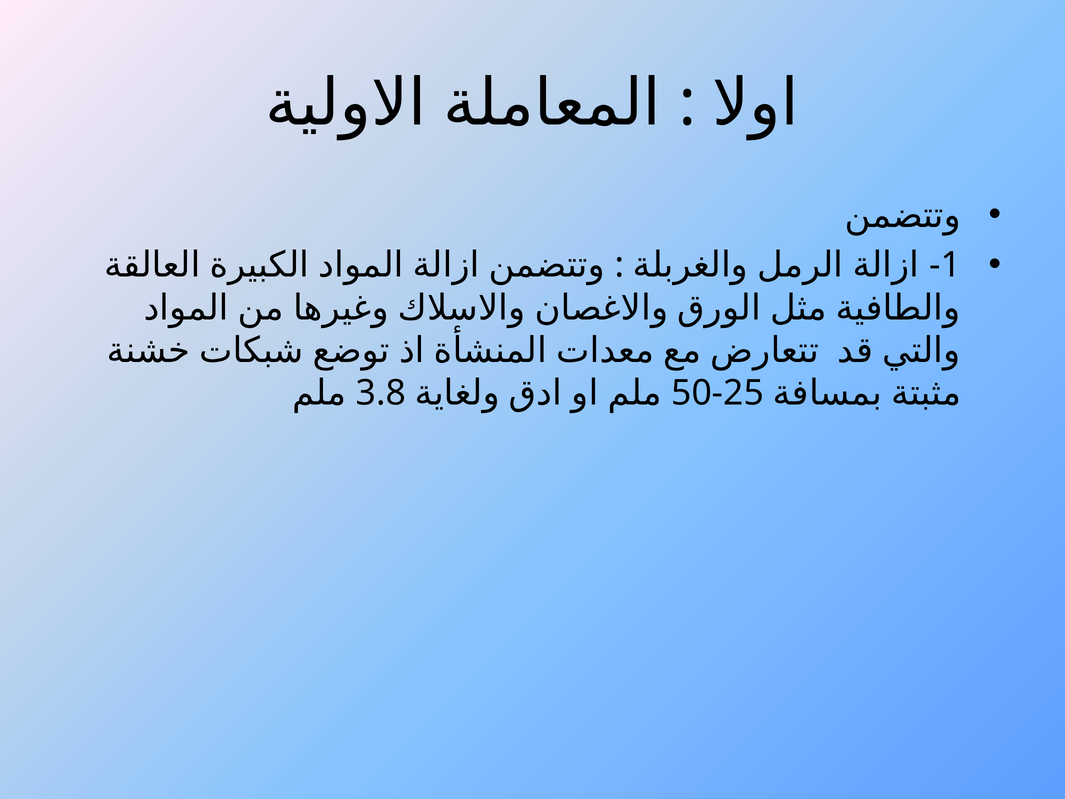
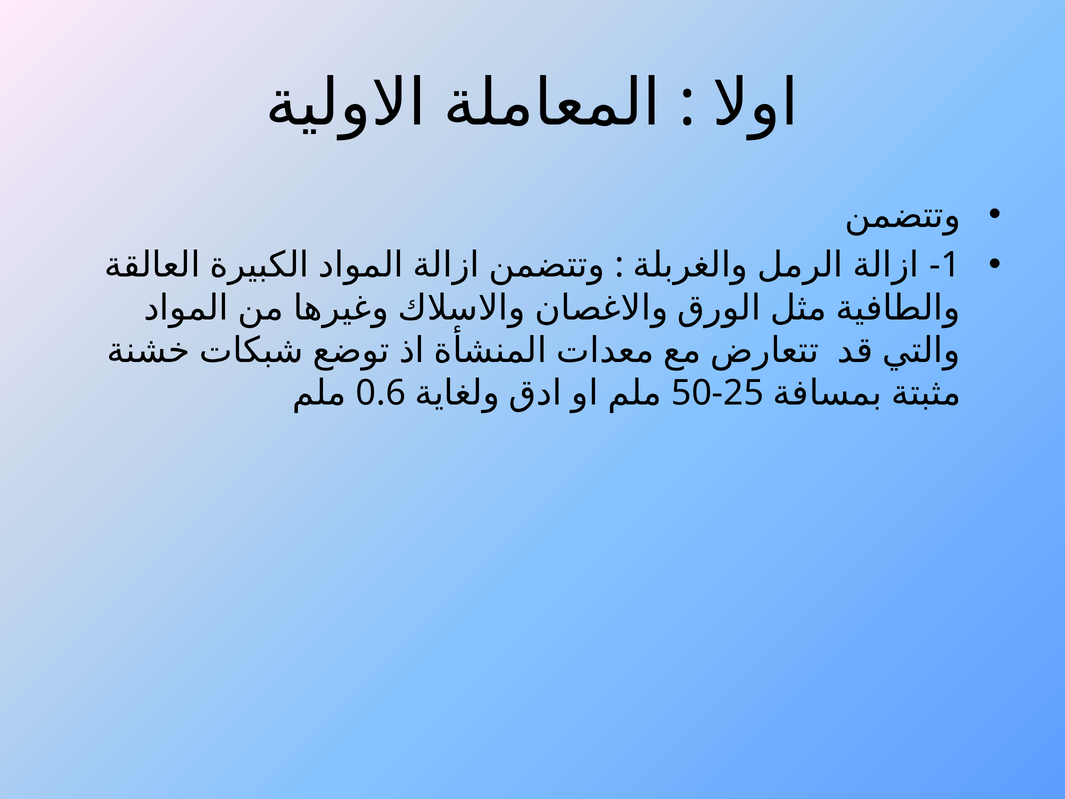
3.8: 3.8 -> 0.6 (381, 393)
